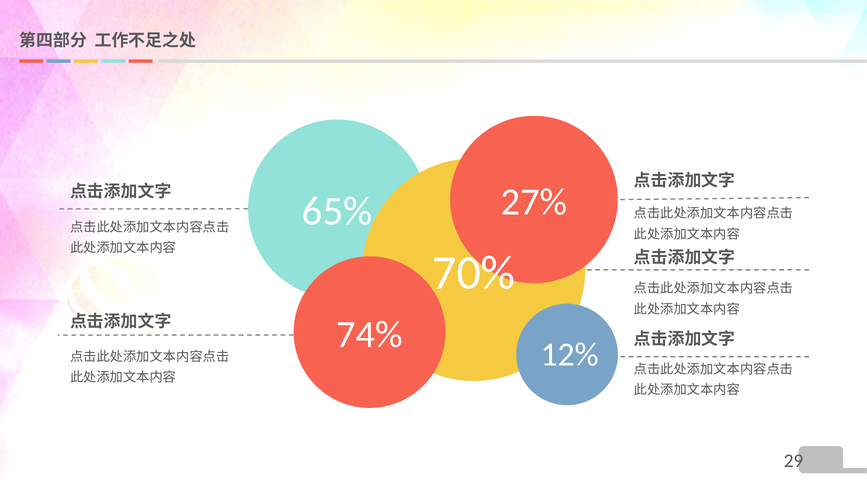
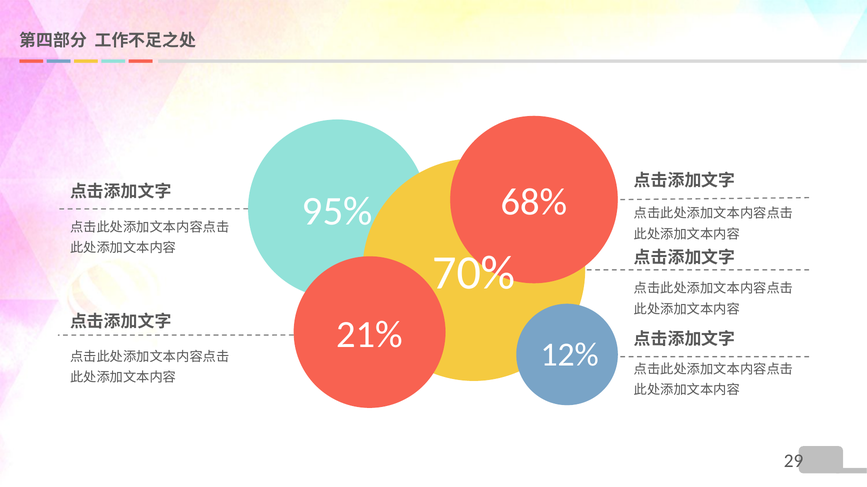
27%: 27% -> 68% (534, 202)
65%: 65% -> 95% (337, 212)
74%: 74% -> 21% (369, 335)
